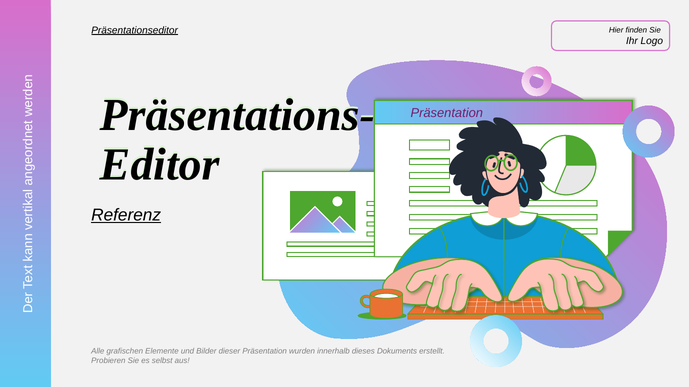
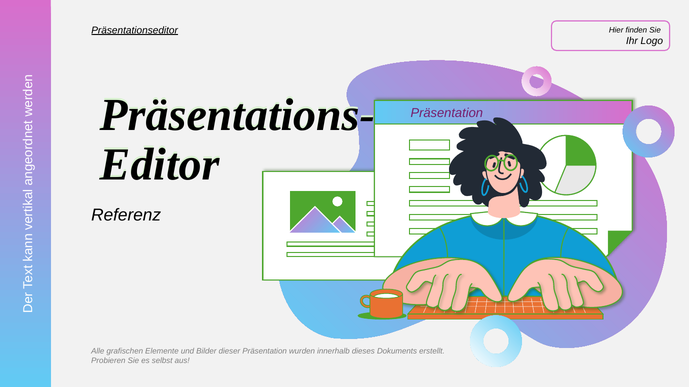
Referenz underline: present -> none (126, 215)
